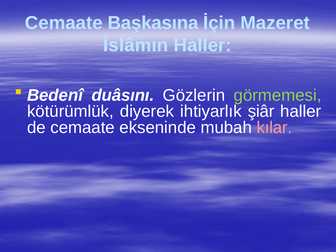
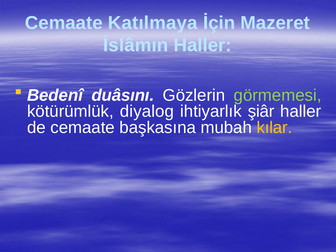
Başkasına: Başkasına -> Katılmaya (153, 23)
diyerek: diyerek -> diyalog (147, 111)
ekseninde: ekseninde -> başkasına (158, 128)
kılar colour: pink -> yellow (274, 128)
